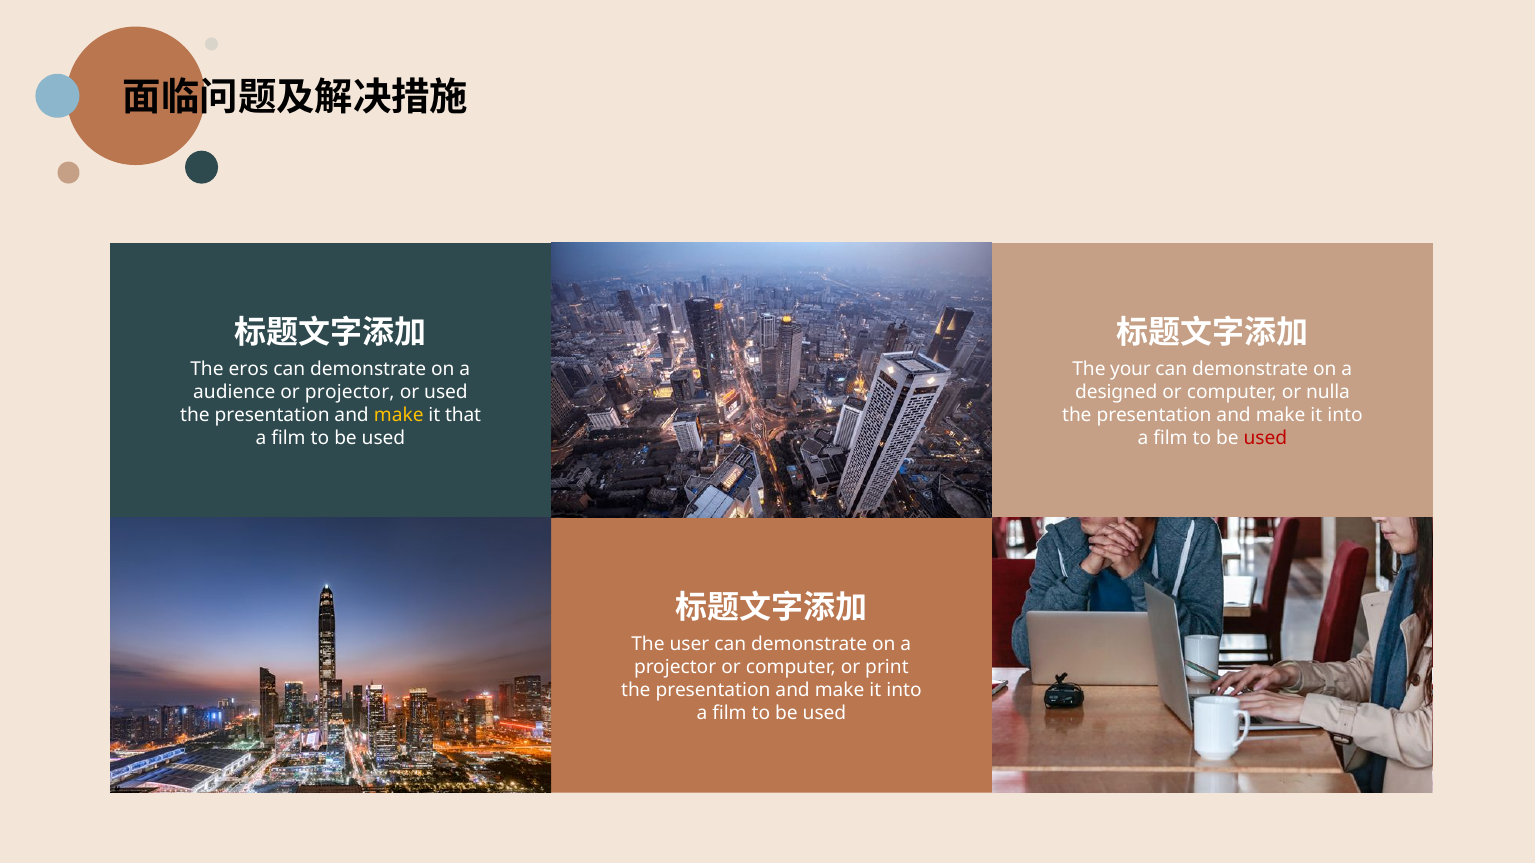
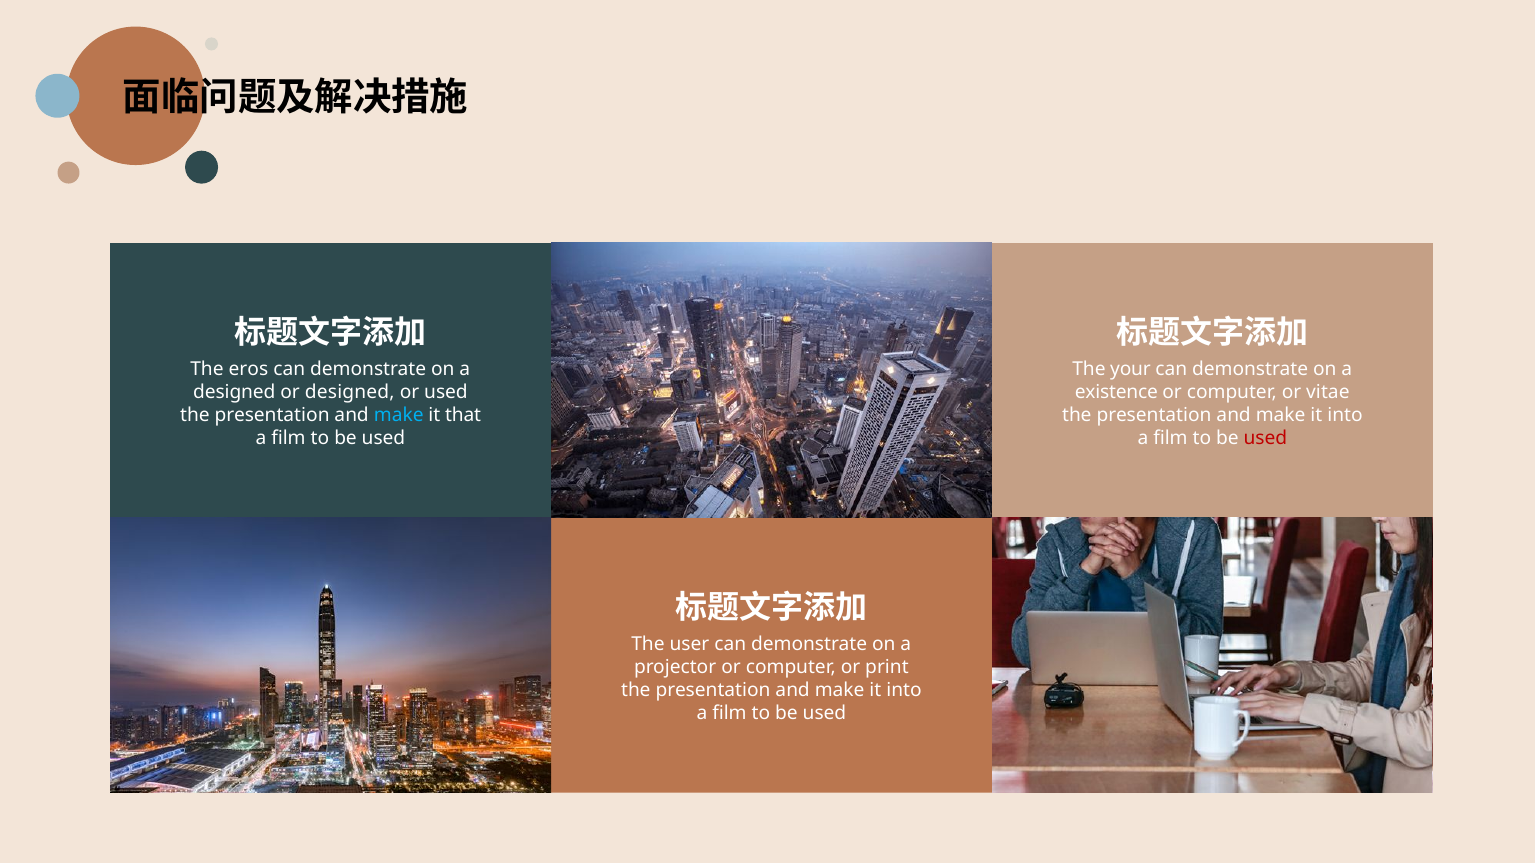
audience: audience -> designed (234, 393)
or projector: projector -> designed (350, 393)
designed: designed -> existence (1116, 393)
nulla: nulla -> vitae (1328, 393)
make colour: yellow -> light blue (399, 416)
